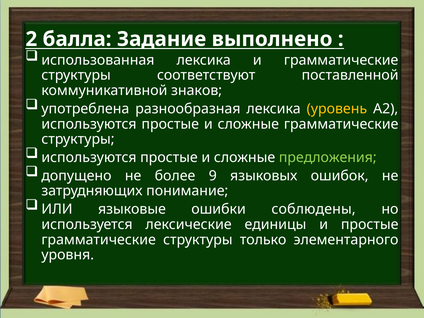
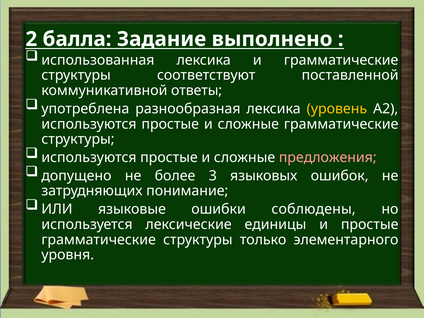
знаков: знаков -> ответы (197, 91)
предложения colour: light green -> pink (328, 158)
9: 9 -> 3 (213, 176)
